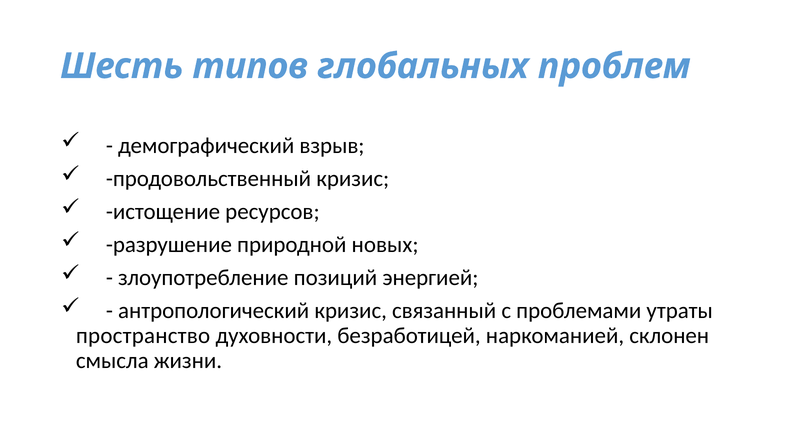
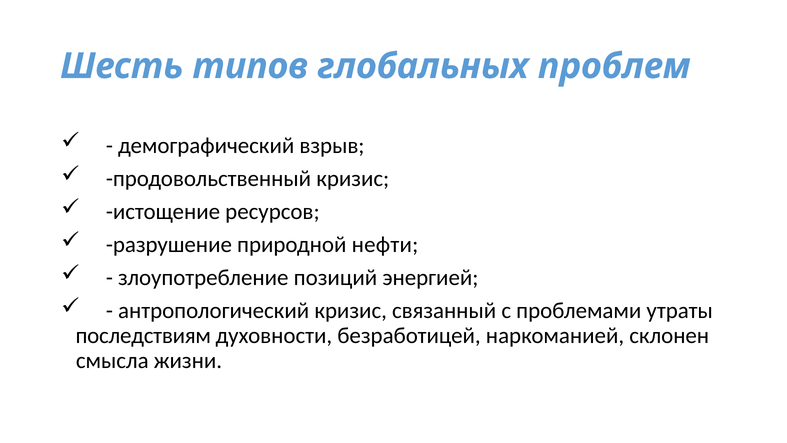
новых: новых -> нефти (385, 245)
пространство: пространство -> последствиям (143, 335)
